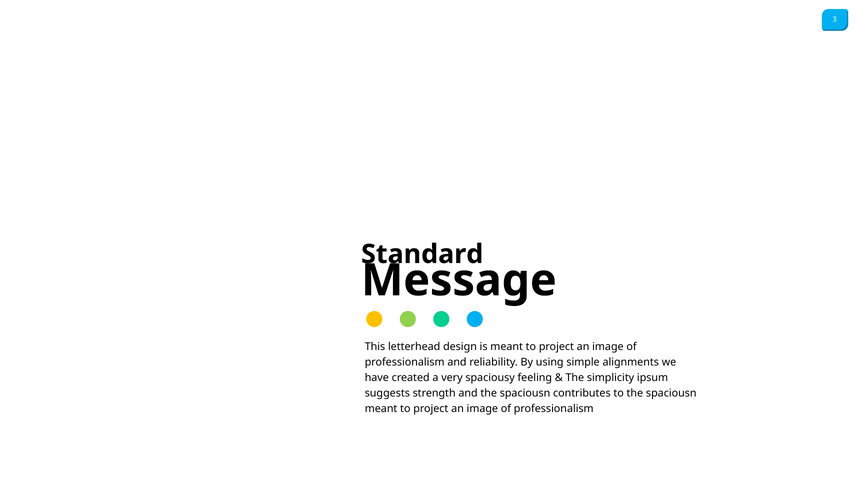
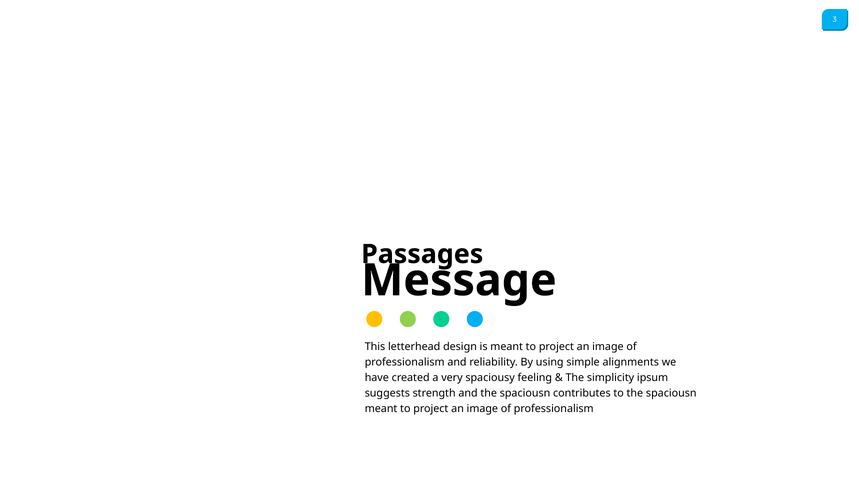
Standard: Standard -> Passages (422, 254)
